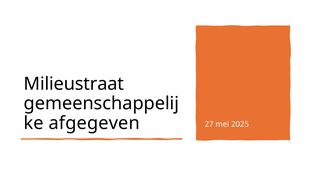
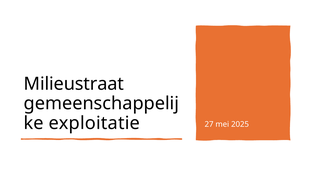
afgegeven: afgegeven -> exploitatie (94, 123)
